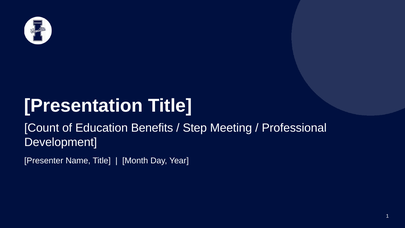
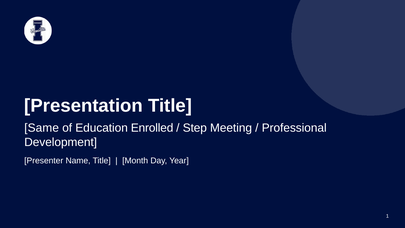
Count: Count -> Same (42, 128)
Benefits: Benefits -> Enrolled (152, 128)
